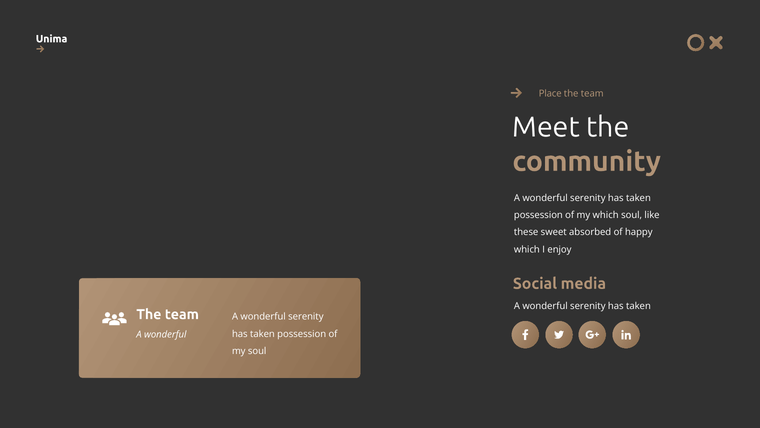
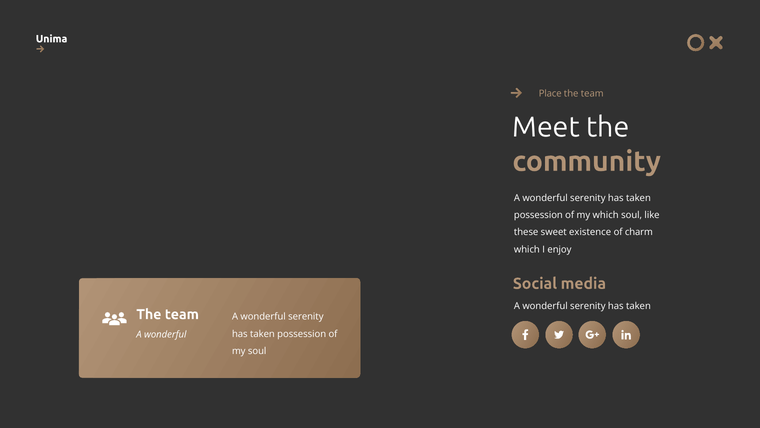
absorbed: absorbed -> existence (590, 232)
happy: happy -> charm (639, 232)
